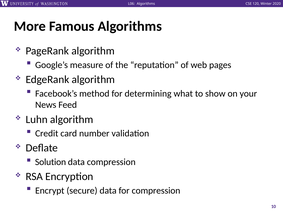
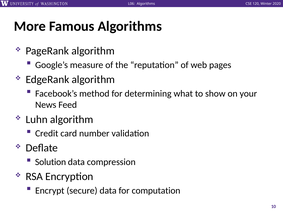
for compression: compression -> computation (156, 191)
